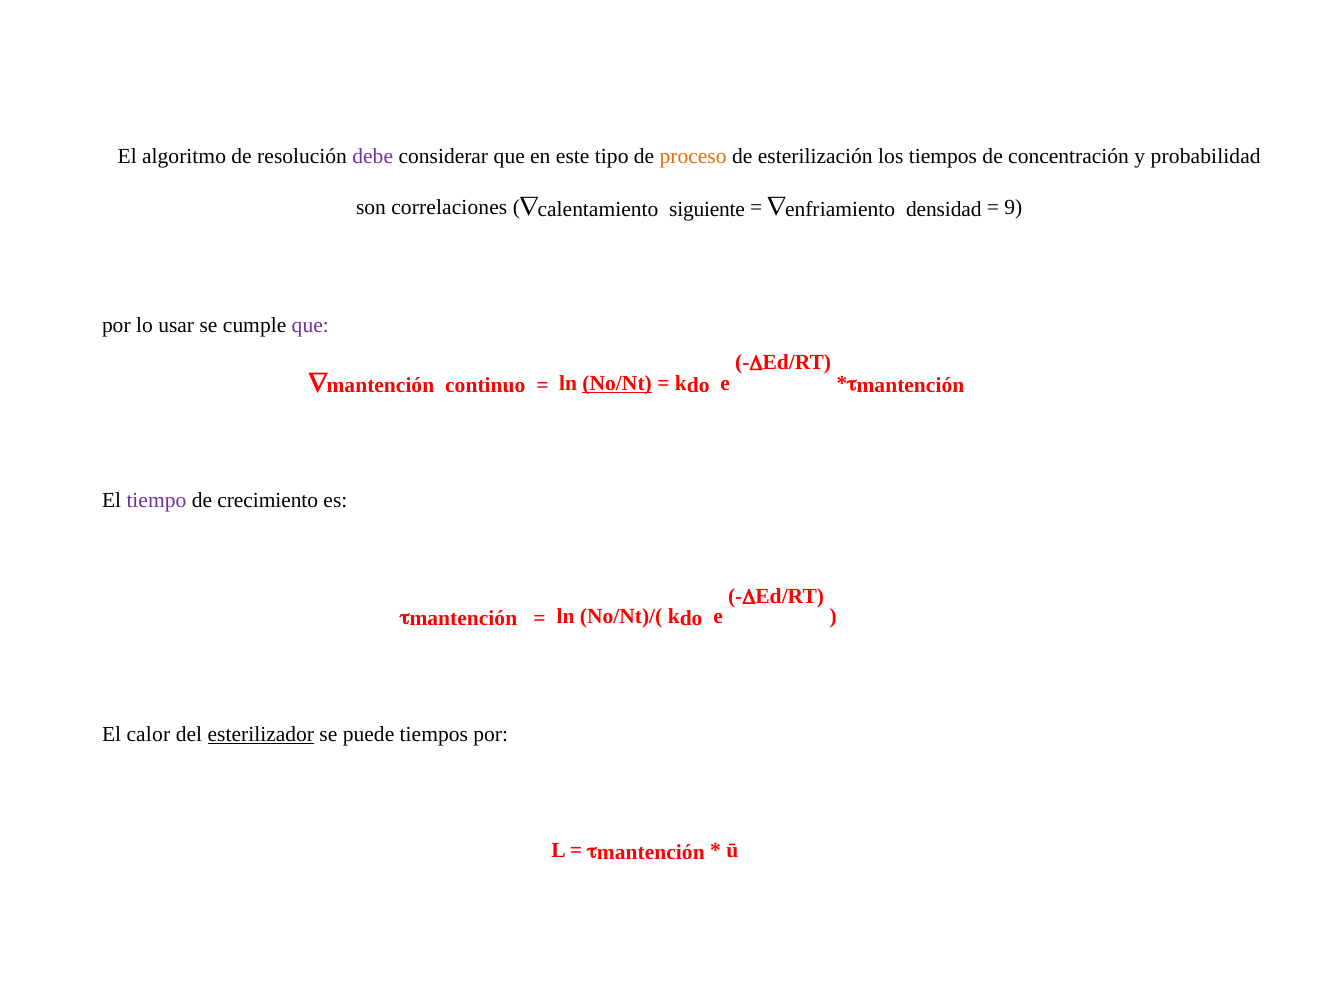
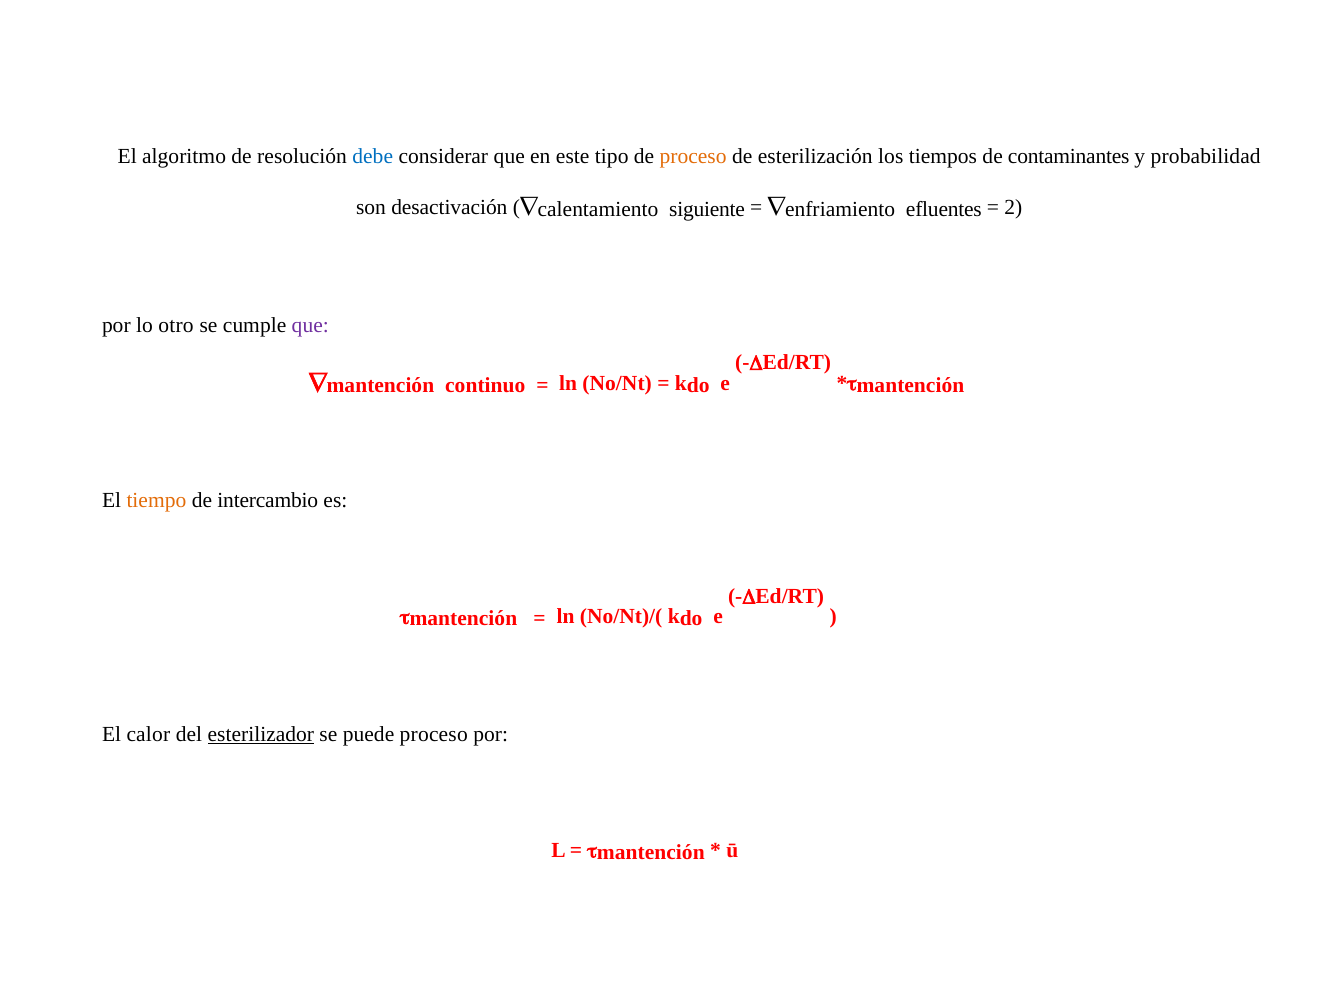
debe colour: purple -> blue (373, 157)
concentración: concentración -> contaminantes (1069, 157)
correlaciones: correlaciones -> desactivación (449, 208)
densidad: densidad -> efluentes (944, 209)
9: 9 -> 2 (1013, 208)
usar: usar -> otro (176, 325)
No/Nt underline: present -> none (617, 383)
tiempo colour: purple -> orange (156, 501)
crecimiento: crecimiento -> intercambio (268, 501)
puede tiempos: tiempos -> proceso (434, 735)
